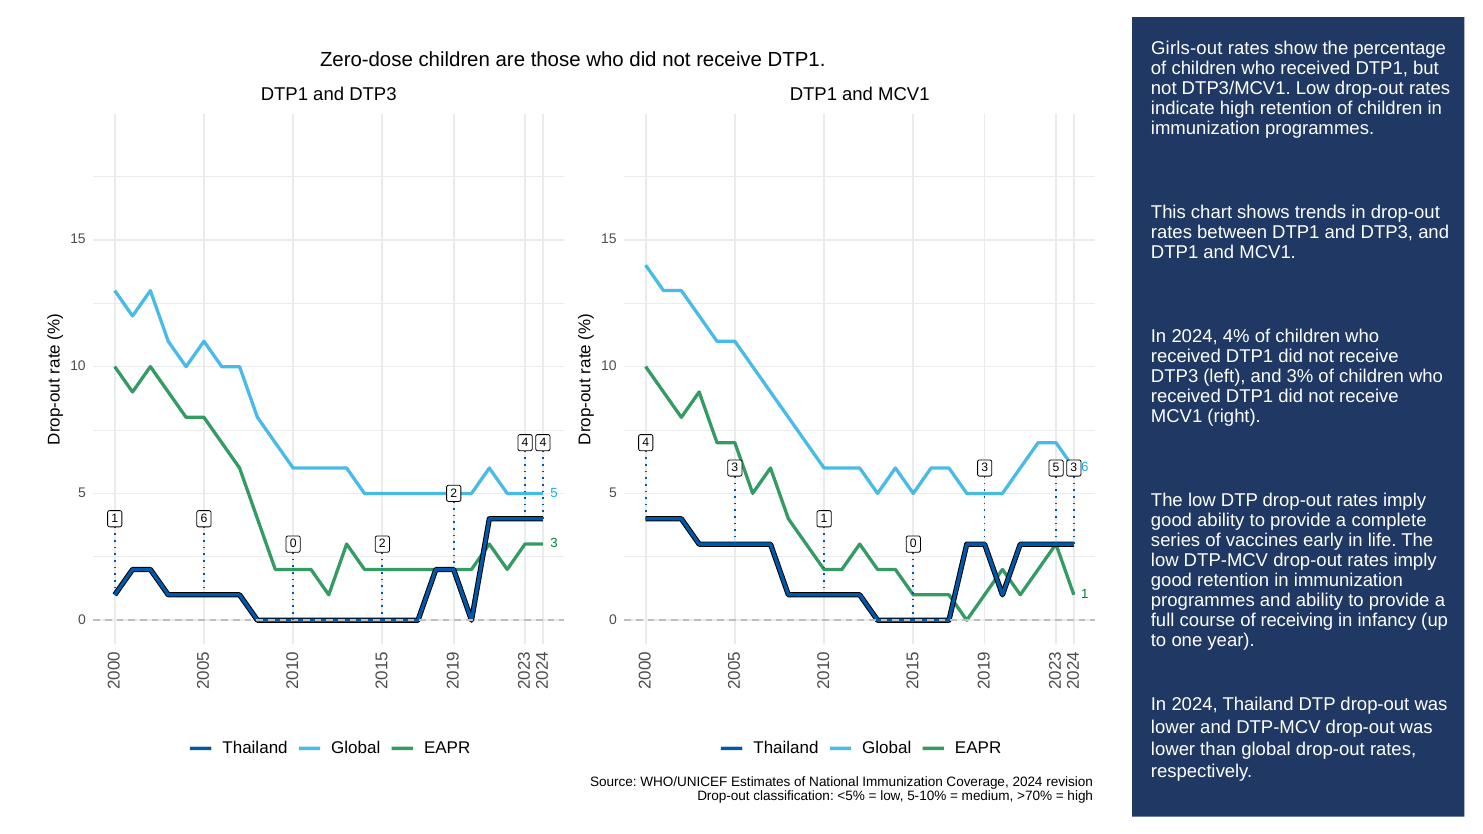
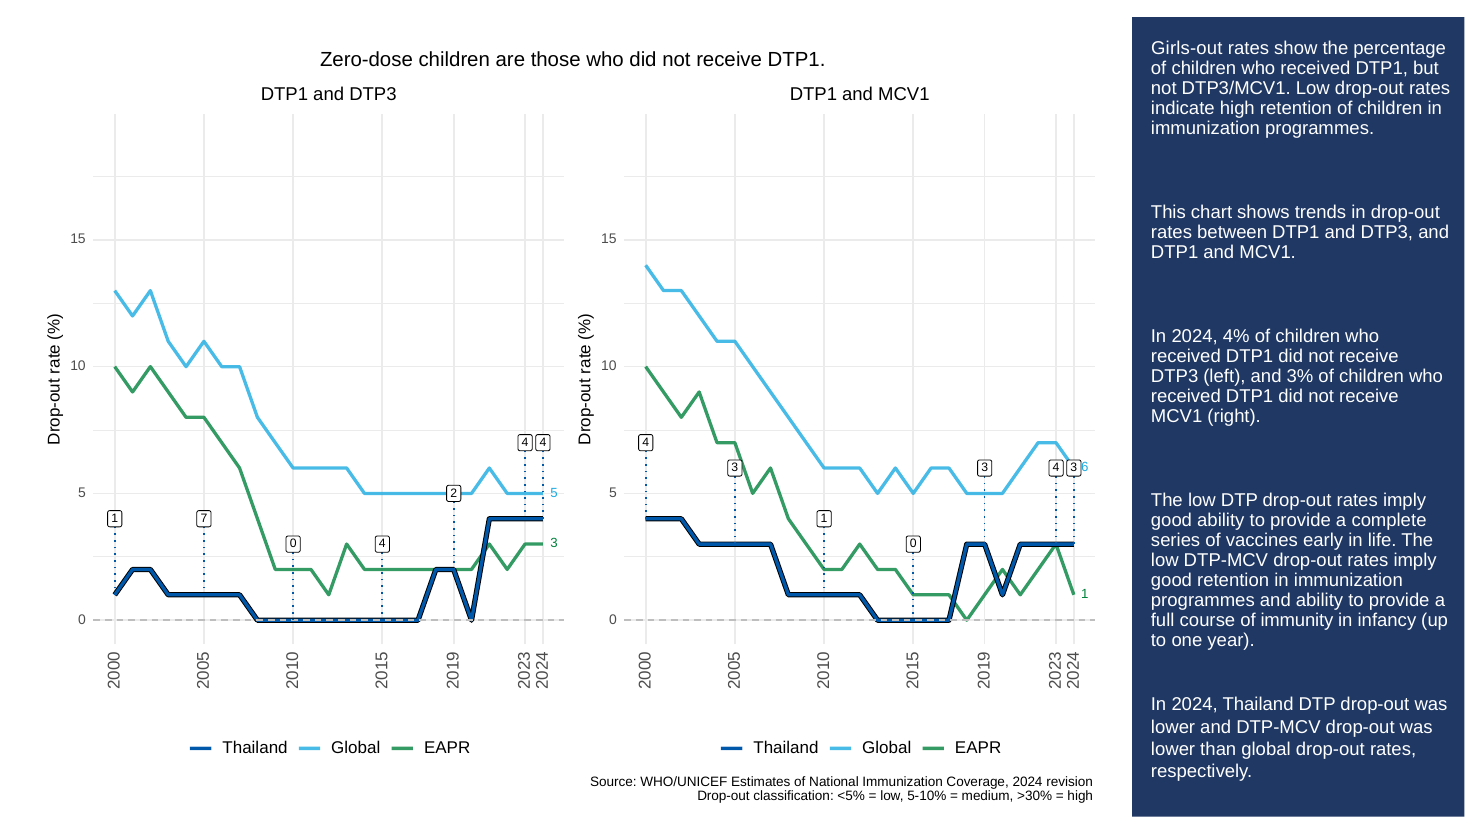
3 5: 5 -> 4 (1056, 468)
1 6: 6 -> 7 (204, 519)
2: 2 -> 4 (382, 544)
receiving: receiving -> immunity (1297, 620)
>70%: >70% -> >30% (1035, 796)
